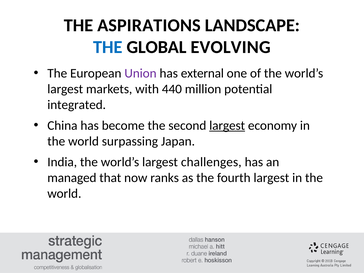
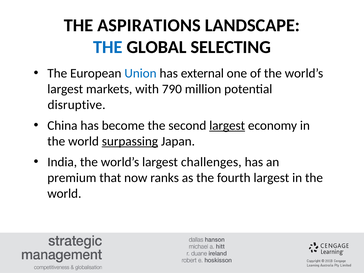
EVOLVING: EVOLVING -> SELECTING (231, 47)
Union colour: purple -> blue (140, 73)
440: 440 -> 790 (172, 89)
integrated: integrated -> disruptive (77, 105)
surpassing underline: none -> present (130, 141)
managed: managed -> premium (72, 178)
